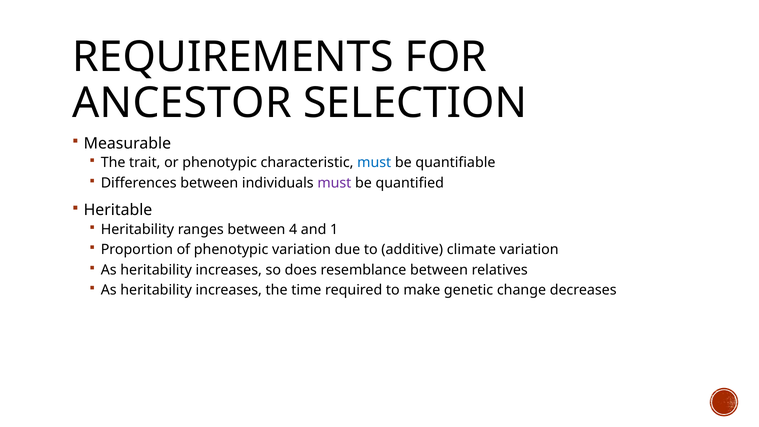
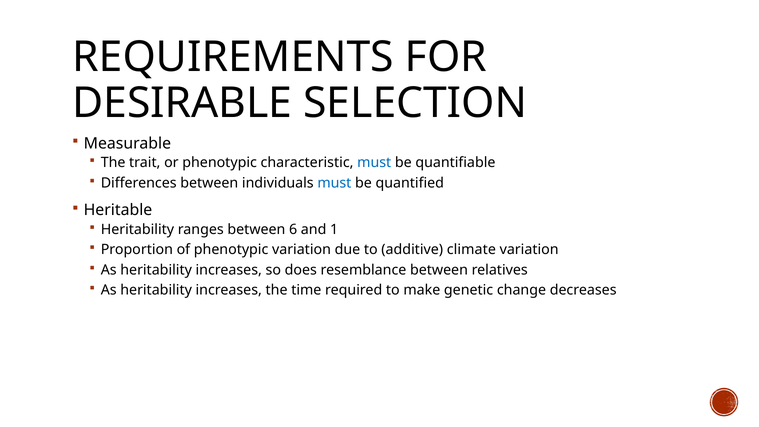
ANCESTOR: ANCESTOR -> DESIRABLE (182, 103)
must colour: purple -> blue (334, 183)
4: 4 -> 6 (293, 230)
